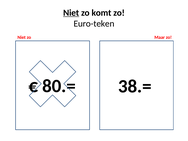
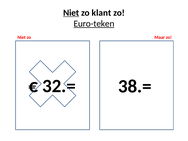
komt: komt -> klant (101, 13)
Euro-teken underline: none -> present (94, 24)
80.=: 80.= -> 32.= (59, 86)
